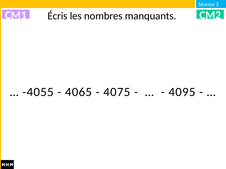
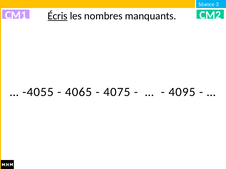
Écris underline: none -> present (58, 16)
